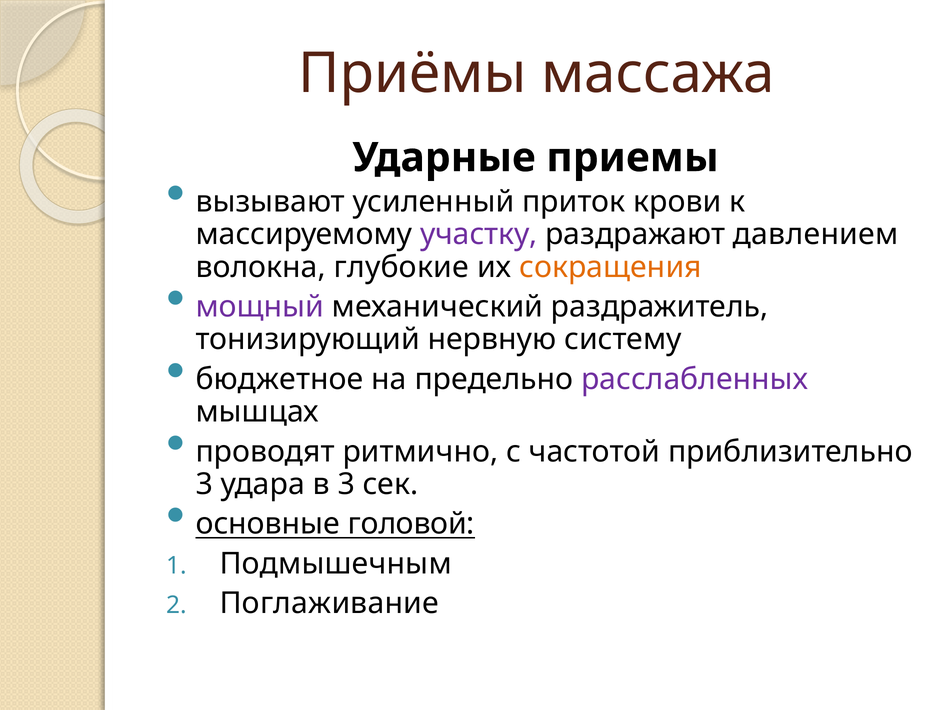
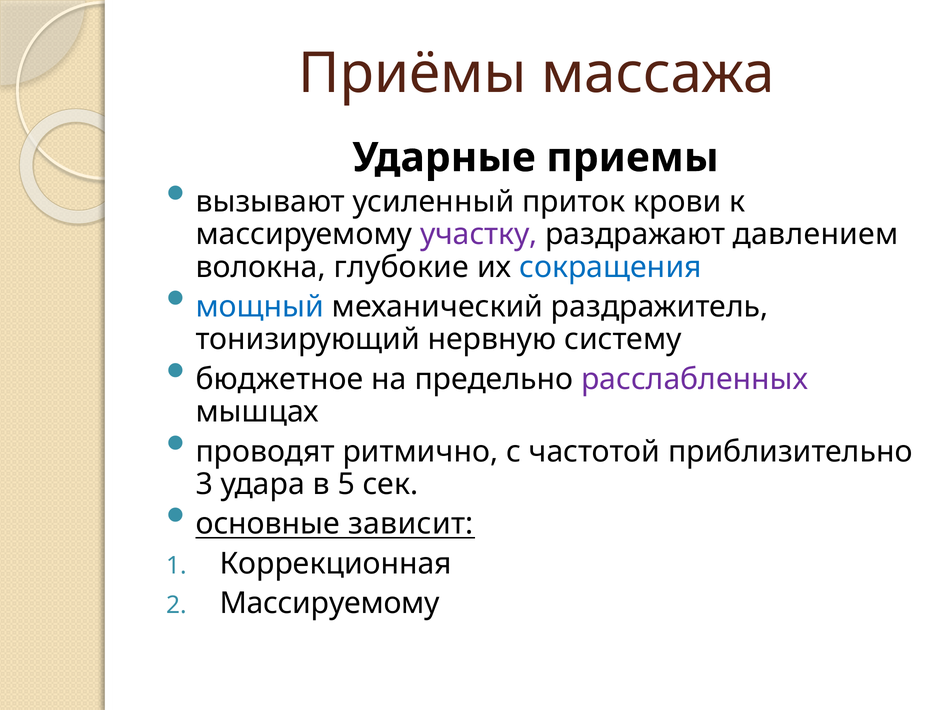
сокращения colour: orange -> blue (610, 267)
мощный colour: purple -> blue (260, 307)
в 3: 3 -> 5 (346, 484)
головой: головой -> зависит (411, 524)
Подмышечным: Подмышечным -> Коррекционная (336, 563)
Поглаживание: Поглаживание -> Массируемому (330, 603)
